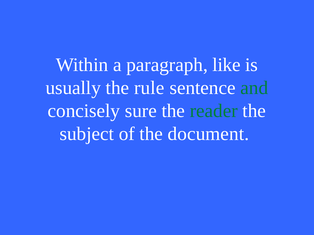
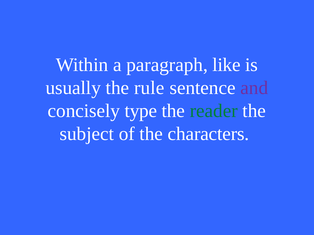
and colour: green -> purple (254, 88)
sure: sure -> type (141, 111)
document: document -> characters (208, 134)
